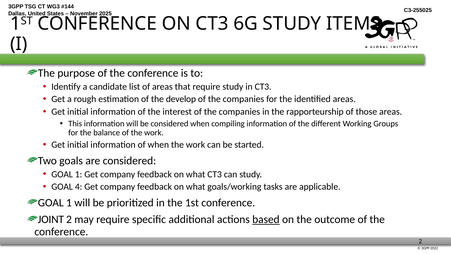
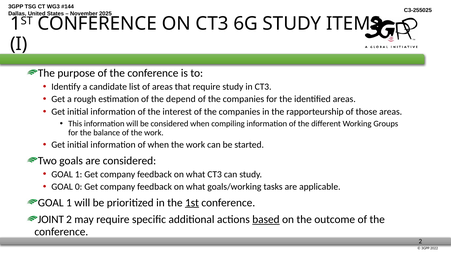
develop: develop -> depend (181, 99)
4: 4 -> 0 (79, 187)
1st underline: none -> present (192, 202)
